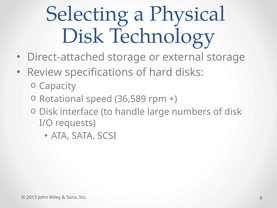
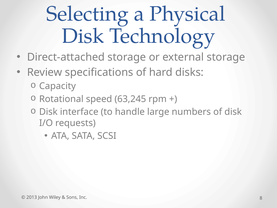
36,589: 36,589 -> 63,245 (130, 99)
